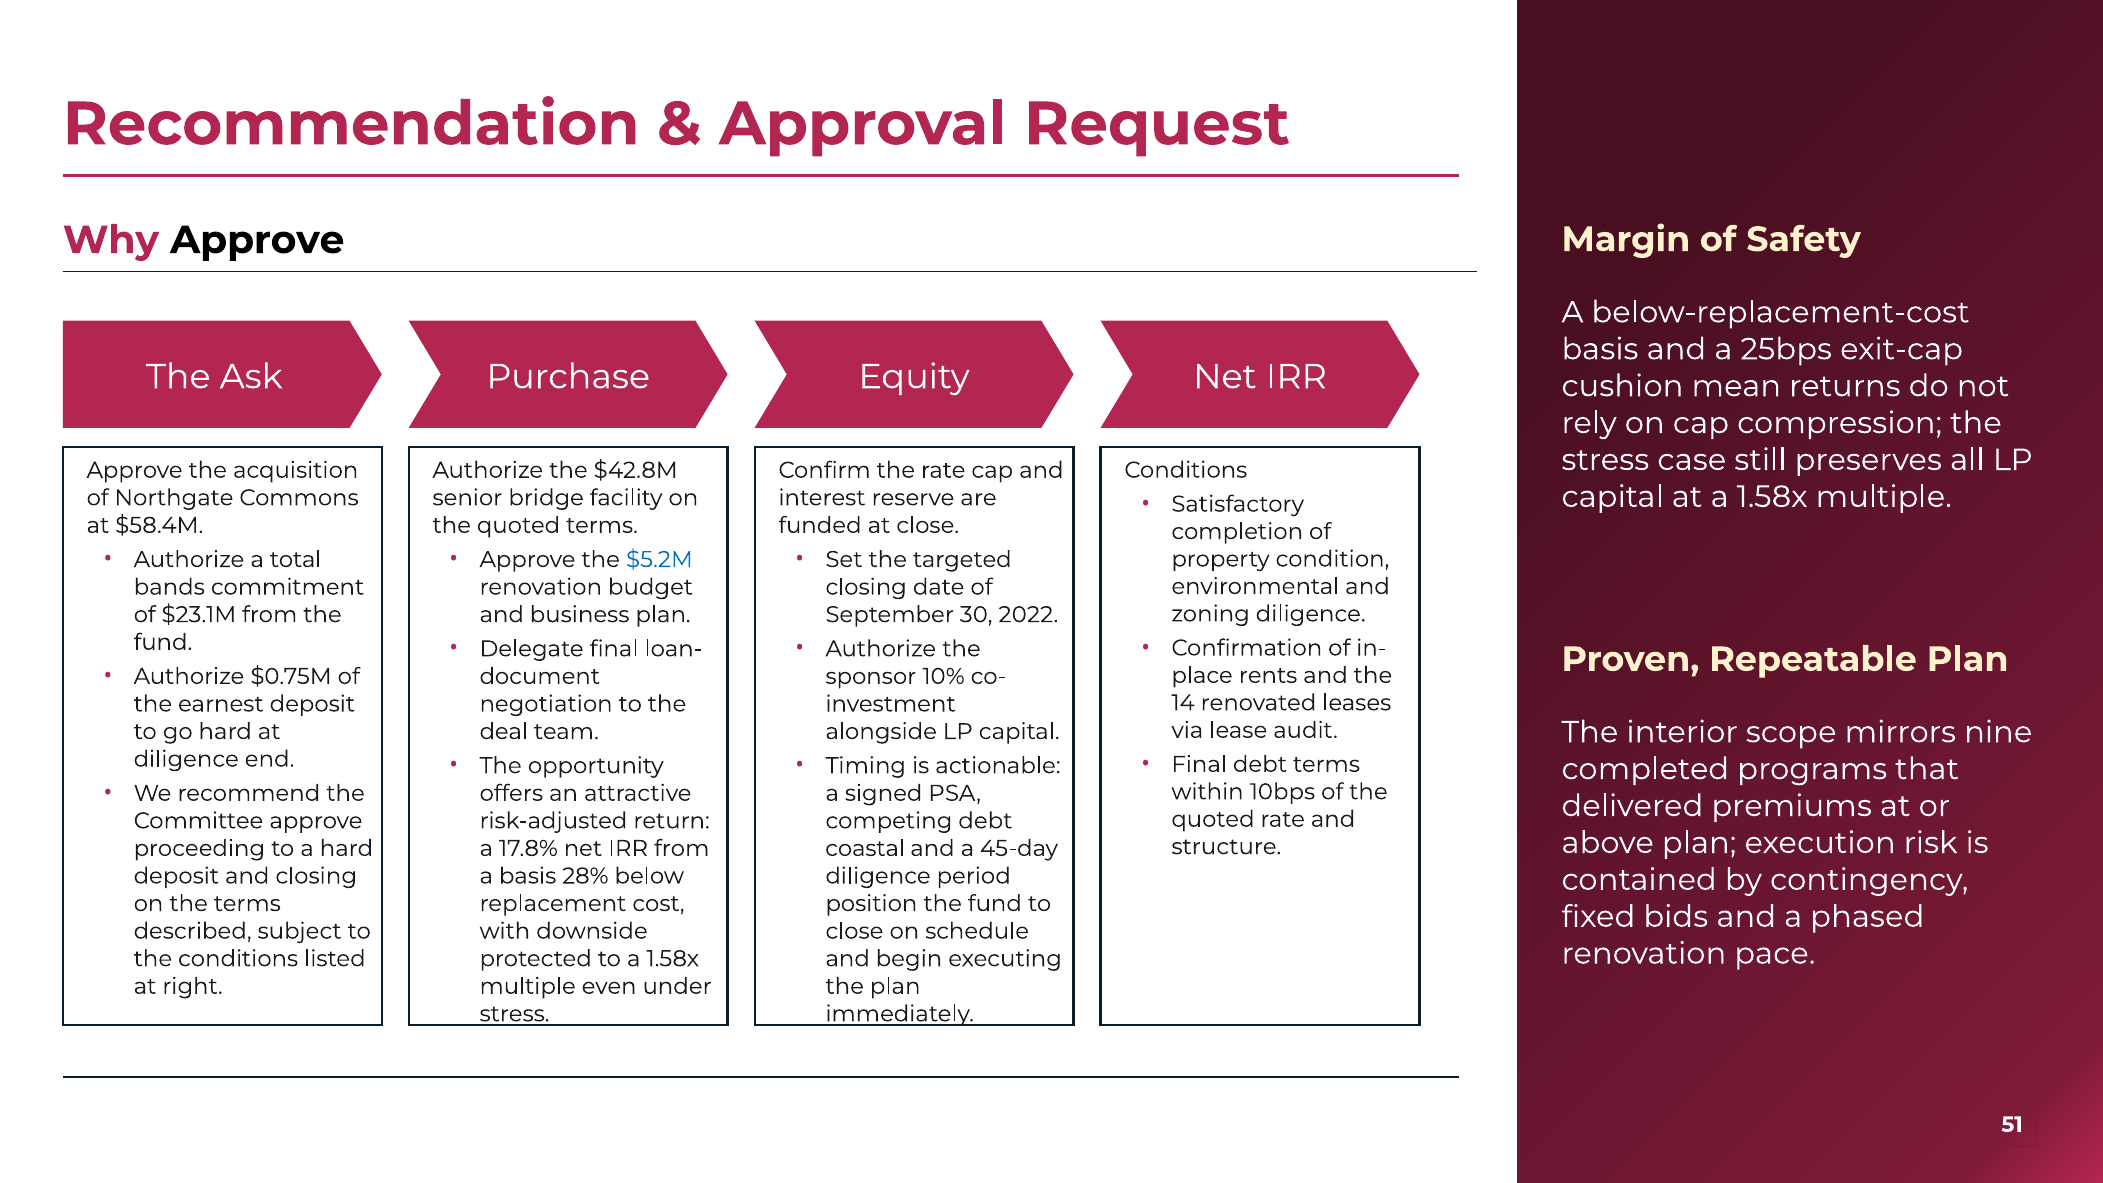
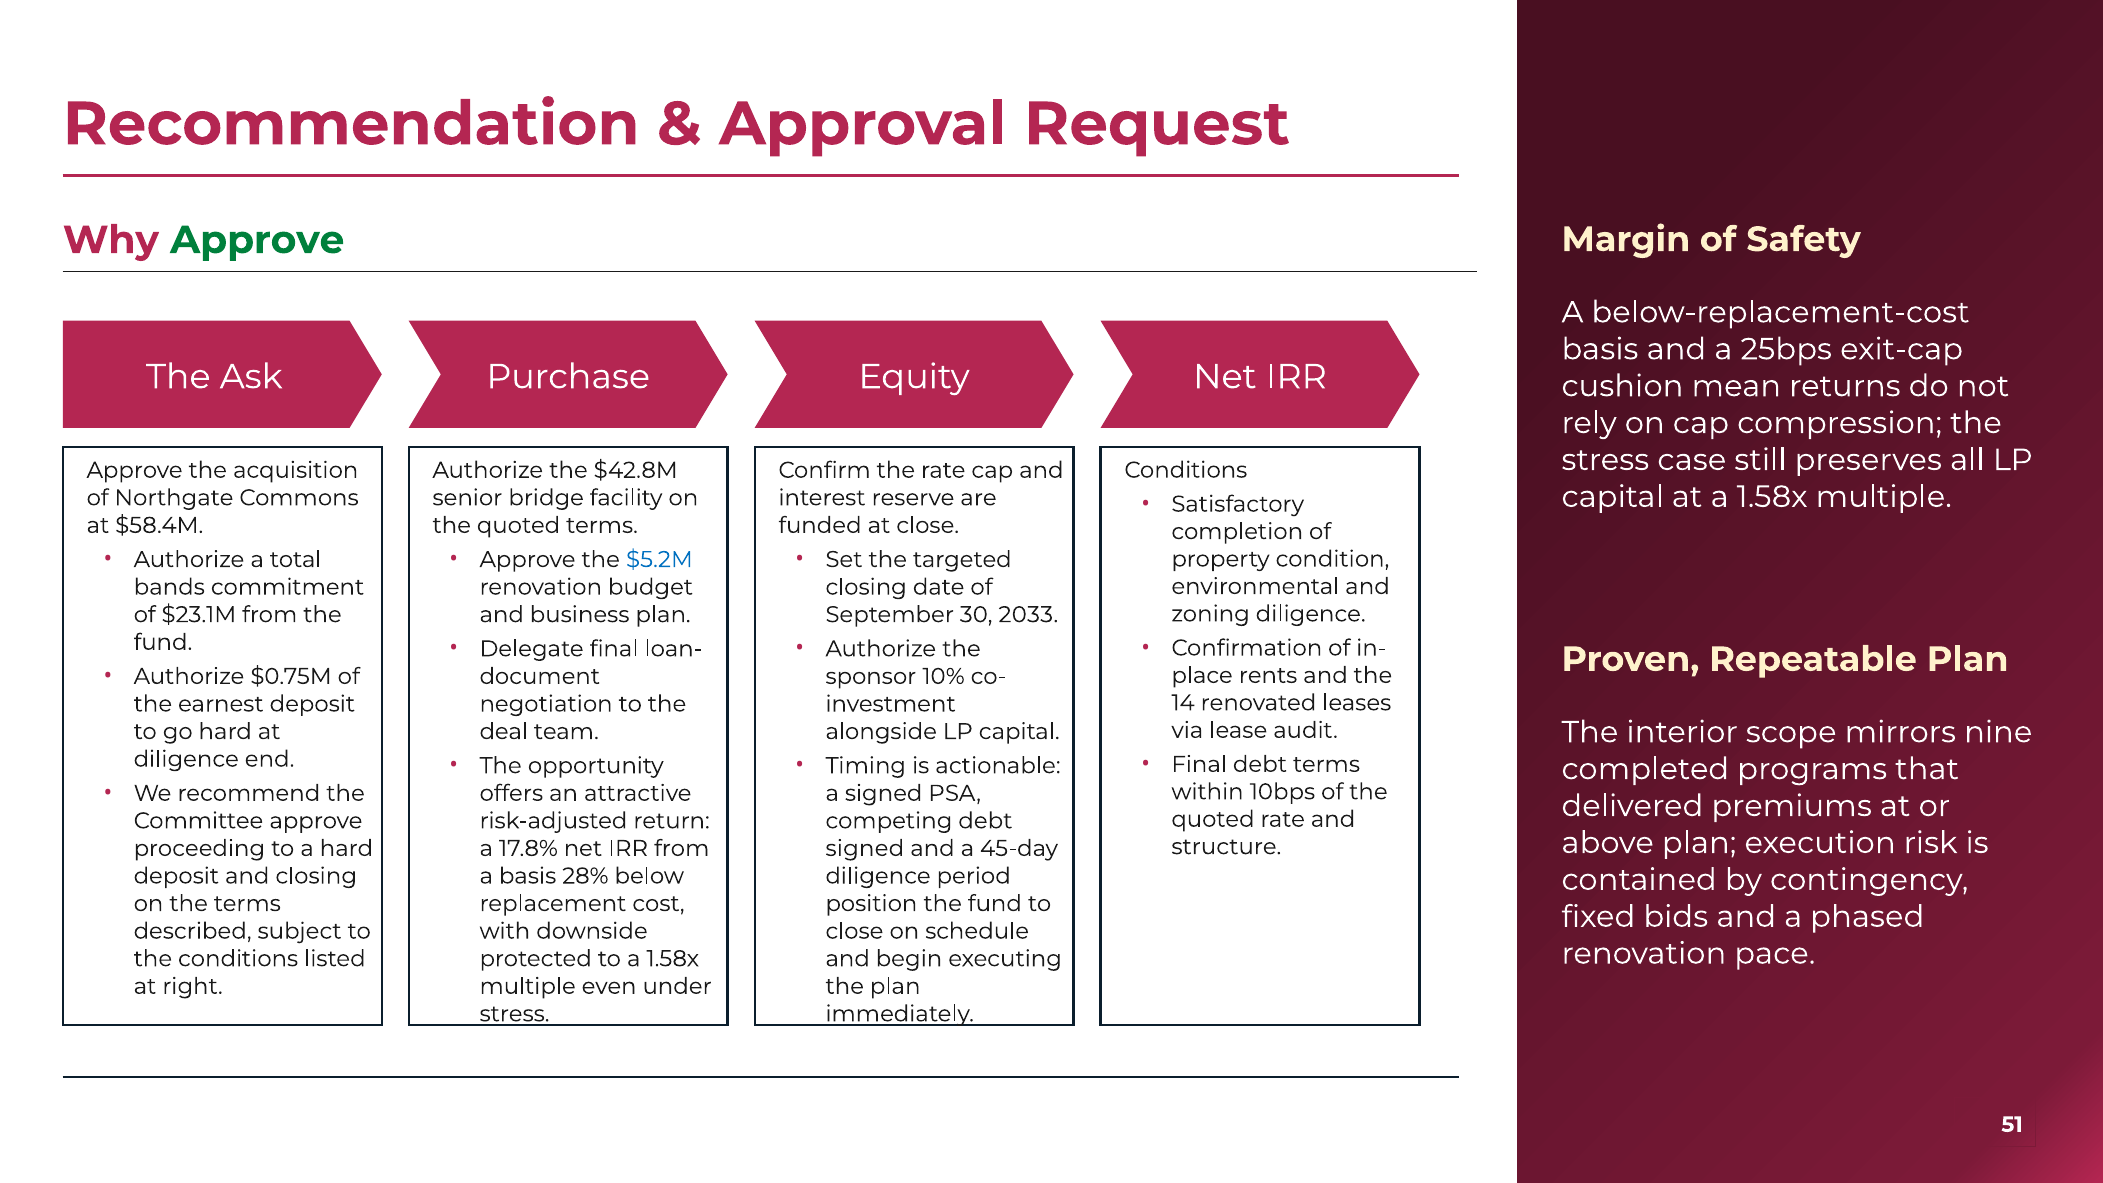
Approve colour: black -> green (257, 240)
2022: 2022 -> 2033 (1028, 615)
coastal: coastal -> signed (865, 848)
